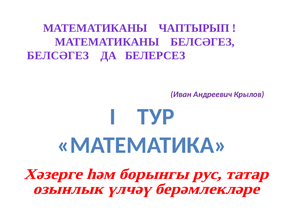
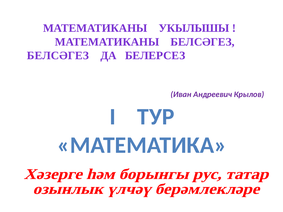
ЧАПТЫРЫП: ЧАПТЫРЫП -> УКЫЛЫШЫ (194, 28)
